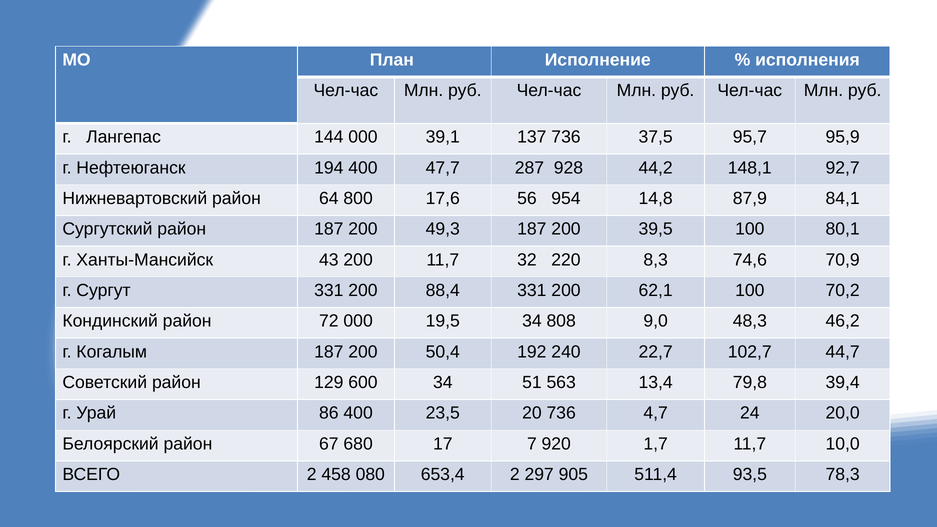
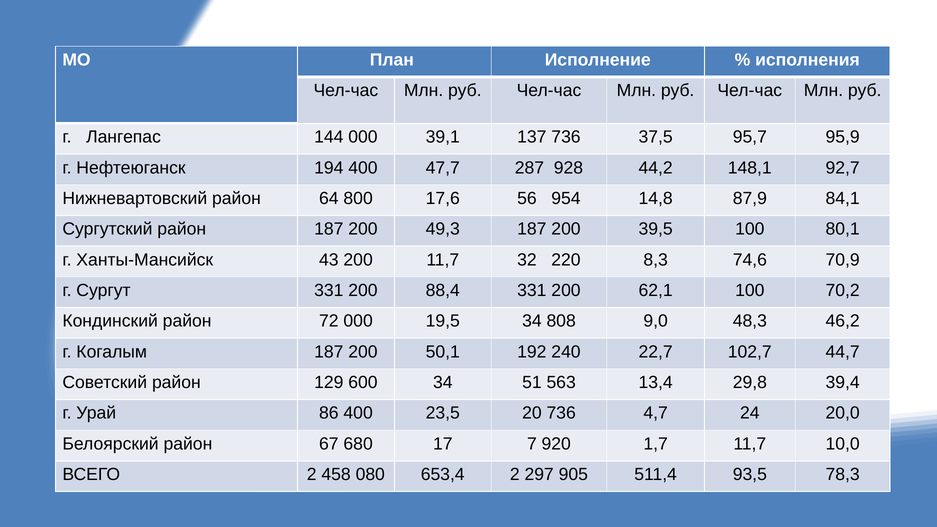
50,4: 50,4 -> 50,1 (443, 352)
79,8: 79,8 -> 29,8 (750, 383)
